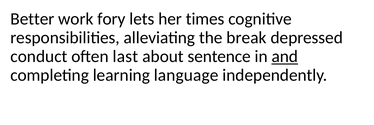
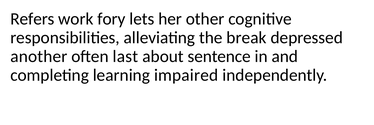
Better: Better -> Refers (32, 19)
times: times -> other (205, 19)
conduct: conduct -> another (39, 56)
and underline: present -> none (285, 56)
language: language -> impaired (186, 75)
